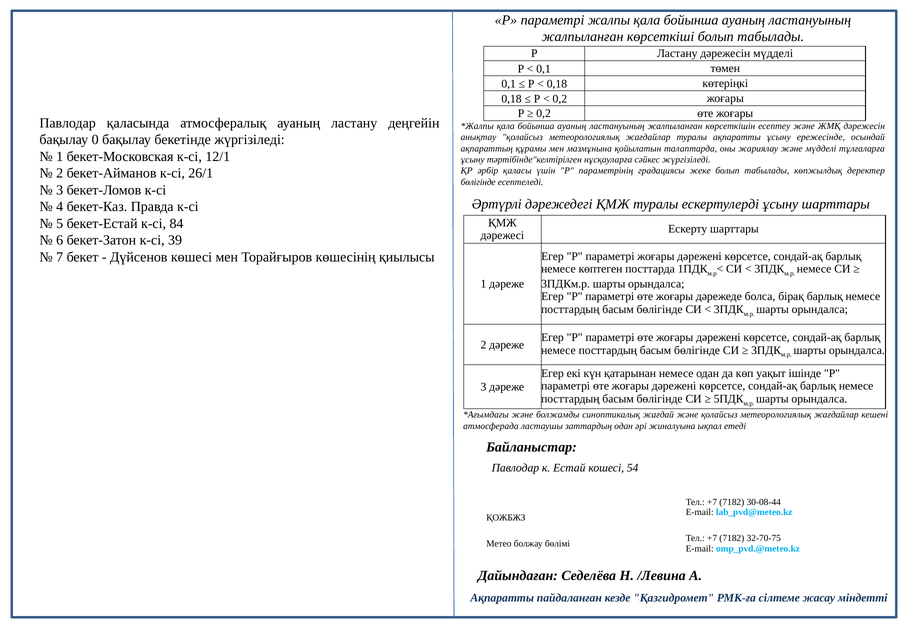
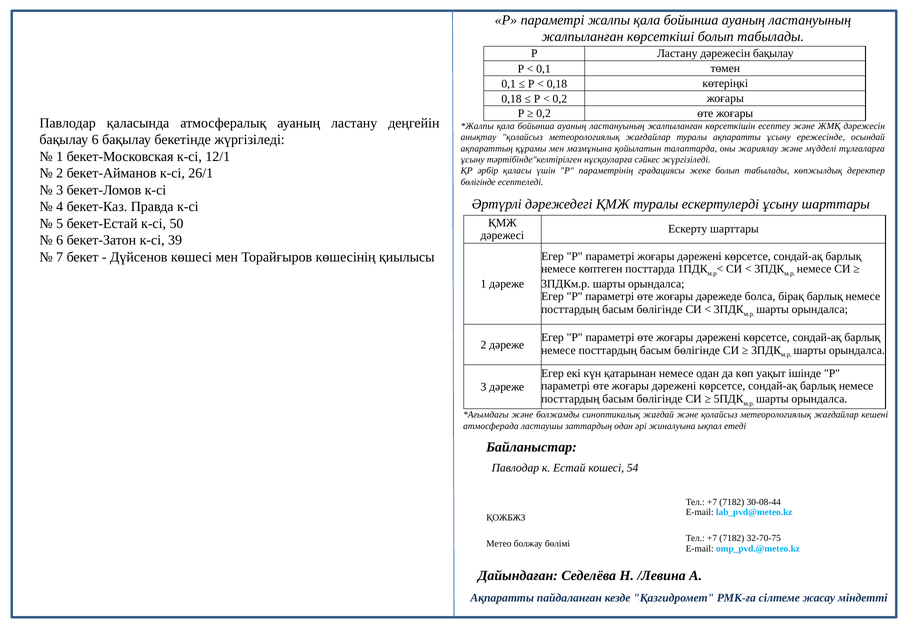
дәрежесін мүдделі: мүдделі -> бақылау (773, 54)
бақылау 0: 0 -> 6 (95, 140)
84: 84 -> 50 (176, 224)
